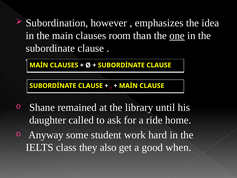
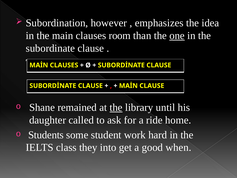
the underline: none -> present (116, 107)
Anyway: Anyway -> Students (46, 135)
also: also -> into (108, 147)
